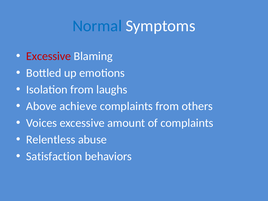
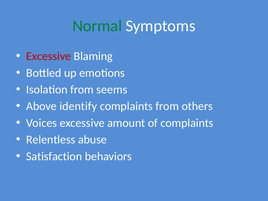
Normal colour: blue -> green (97, 26)
laughs: laughs -> seems (112, 90)
achieve: achieve -> identify (78, 106)
